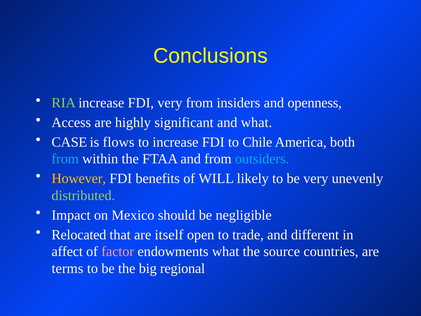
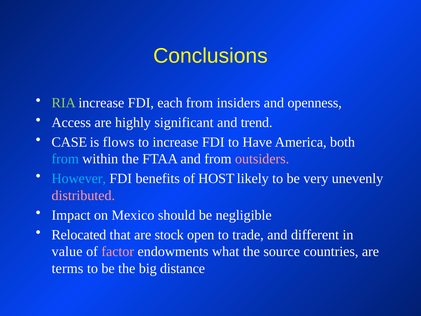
FDI very: very -> each (170, 103)
and what: what -> trend (257, 122)
Chile: Chile -> Have (257, 142)
outsiders colour: light blue -> pink (262, 159)
However colour: yellow -> light blue (79, 178)
WILL: WILL -> HOST (216, 178)
distributed colour: light green -> pink (83, 195)
itself: itself -> stock (169, 235)
affect: affect -> value (67, 251)
regional: regional -> distance (183, 268)
